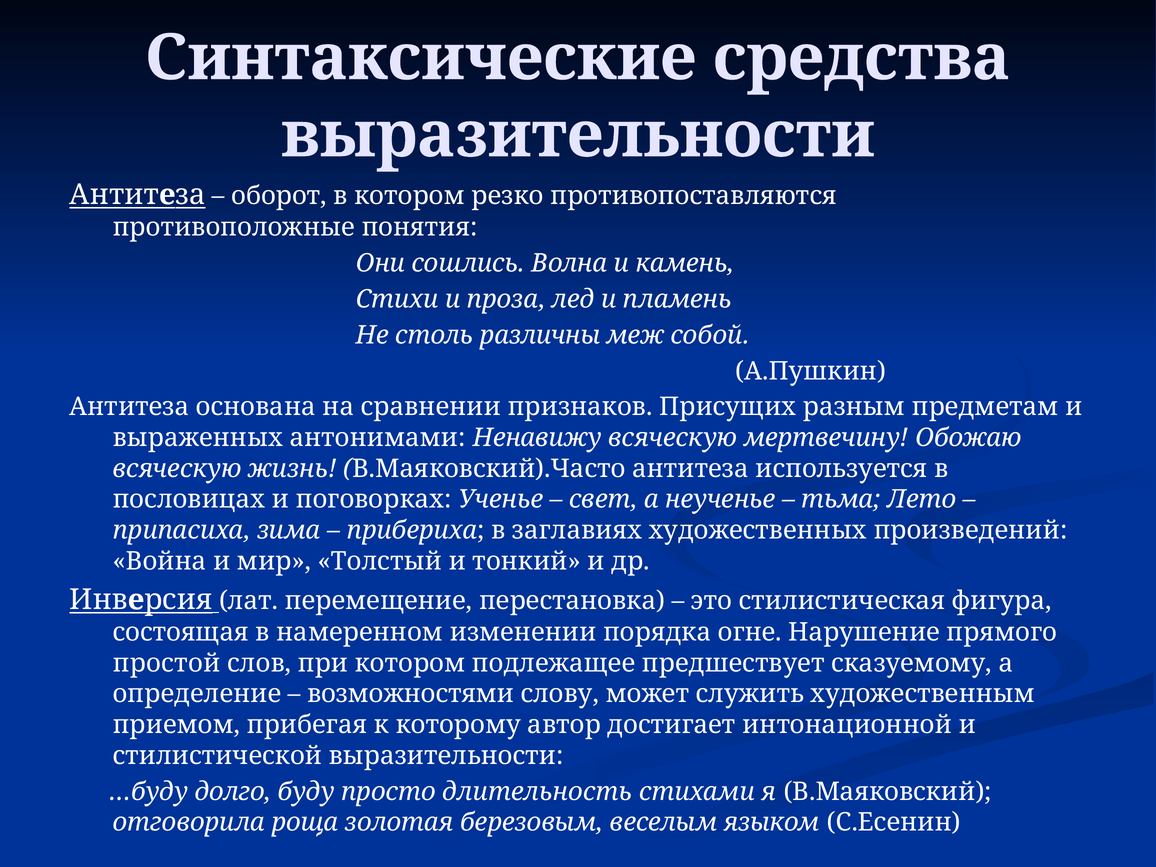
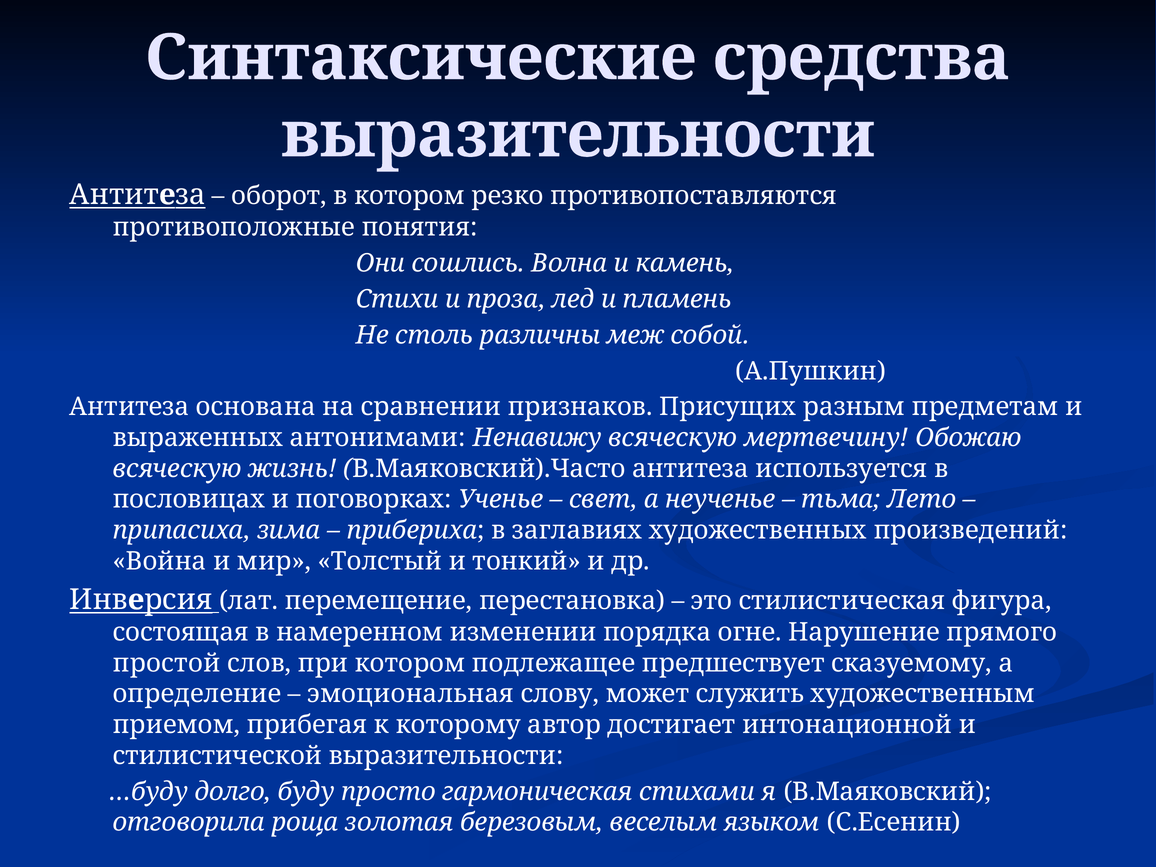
возможностями: возможностями -> эмоциональная (411, 694)
длительность: длительность -> гармоническая (538, 792)
